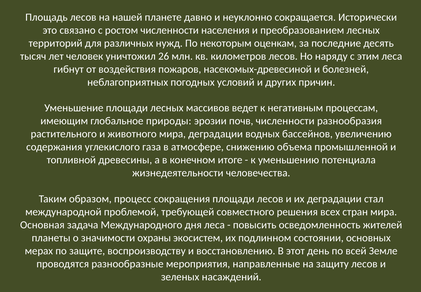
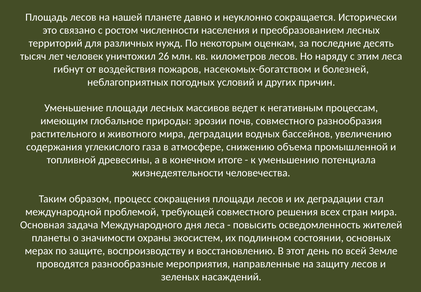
насекомых-древесиной: насекомых-древесиной -> насекомых-богатством (258, 69)
почв численности: численности -> совместного (285, 121)
